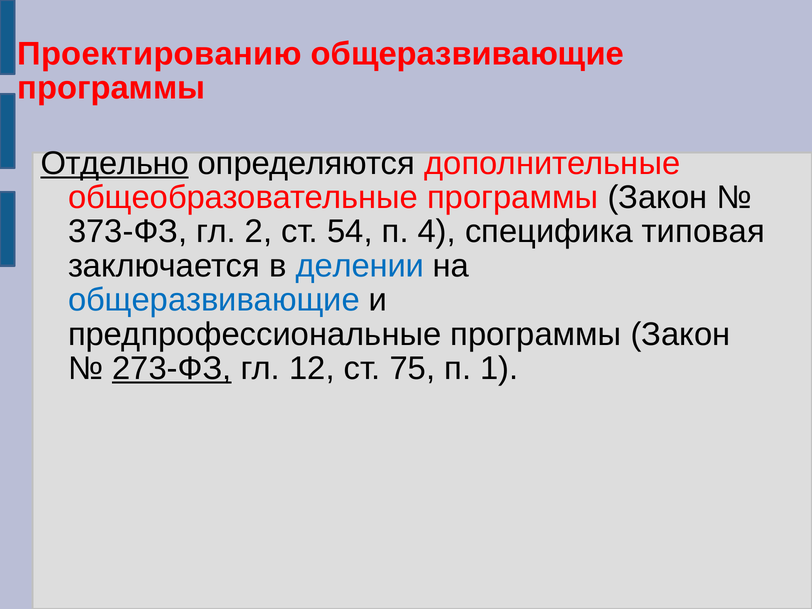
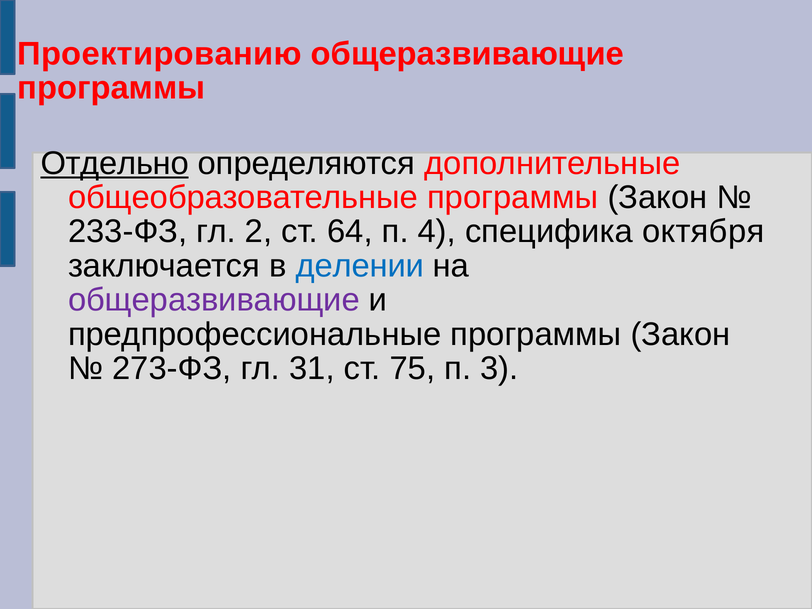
373-ФЗ: 373-ФЗ -> 233-ФЗ (128, 232)
54: 54 -> 64 (350, 232)
типовая: типовая -> октября (703, 232)
общеразвивающие colour: blue -> purple (214, 300)
273-ФЗ underline: present -> none (172, 368)
12: 12 -> 31 (312, 368)
1: 1 -> 3 (499, 368)
